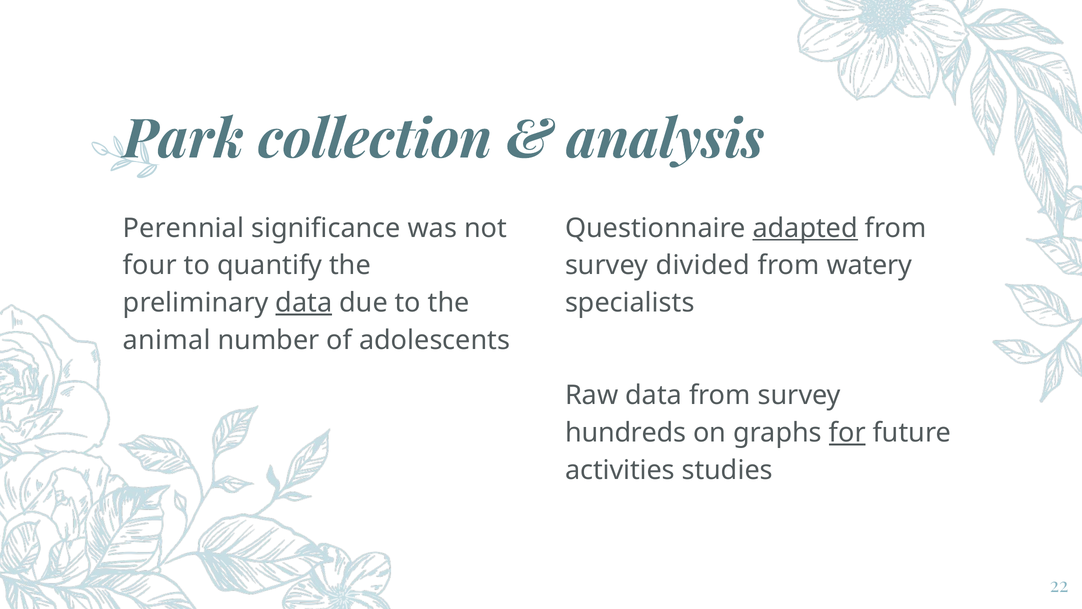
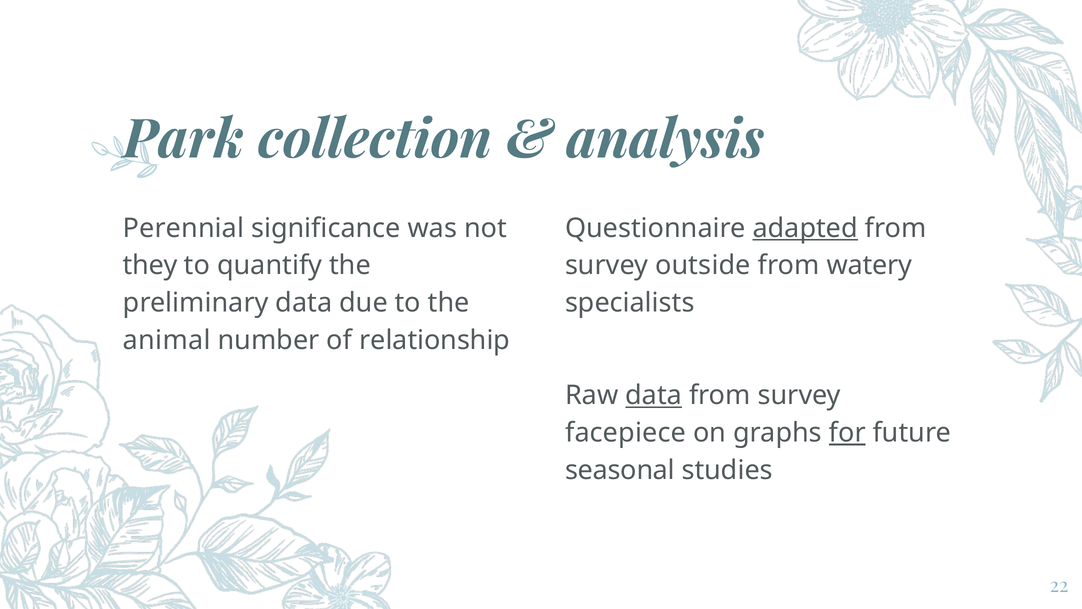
four: four -> they (150, 265)
divided: divided -> outside (703, 265)
data underline: present -> none (304, 303)
adolescents: adolescents -> relationship (435, 340)
data underline: none -> present (654, 395)
hundreds: hundreds -> facepiece (626, 433)
activities: activities -> seasonal (620, 470)
